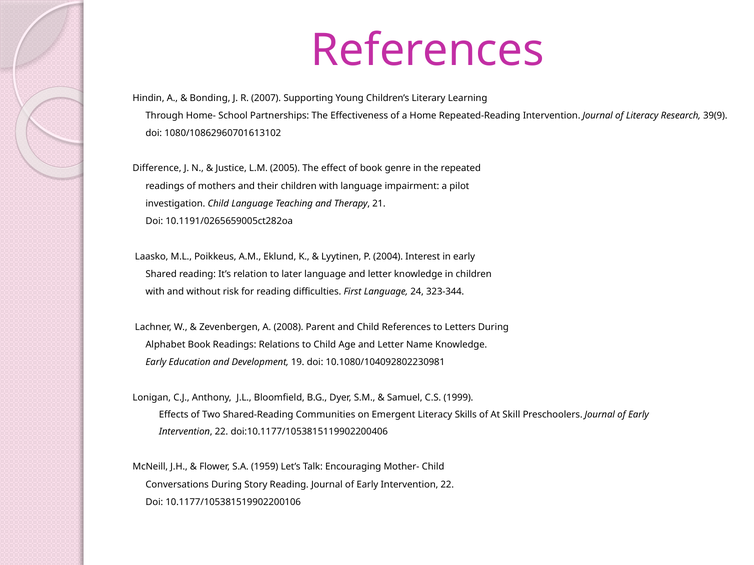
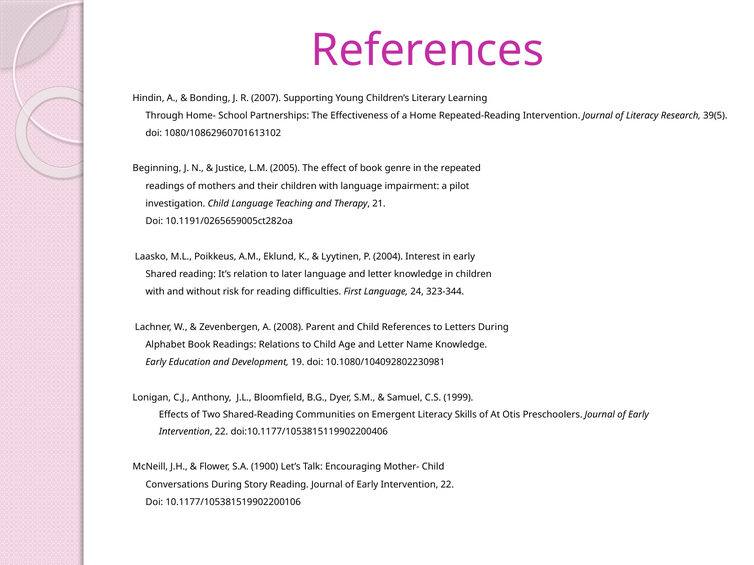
39(9: 39(9 -> 39(5 (715, 116)
Difference: Difference -> Beginning (157, 169)
Skill: Skill -> Otis (511, 415)
1959: 1959 -> 1900 (265, 467)
